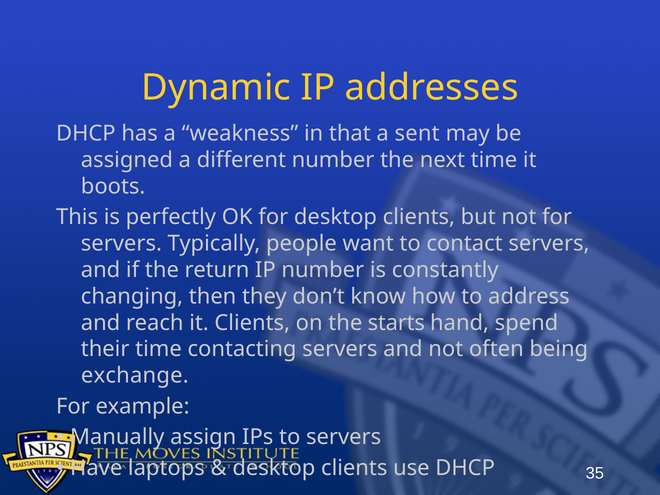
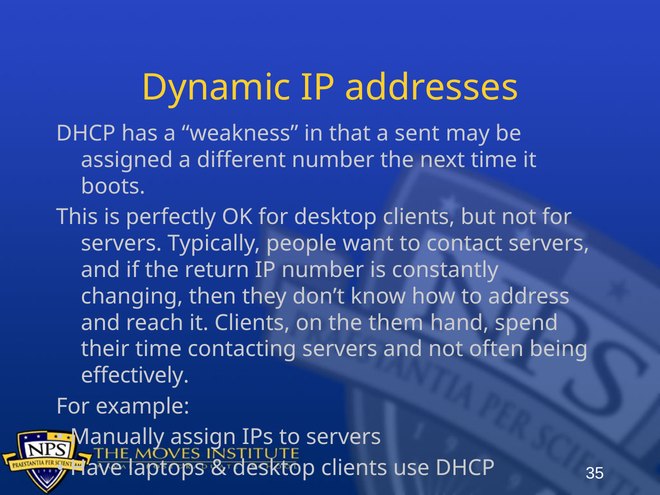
starts: starts -> them (396, 323)
exchange: exchange -> effectively (135, 376)
